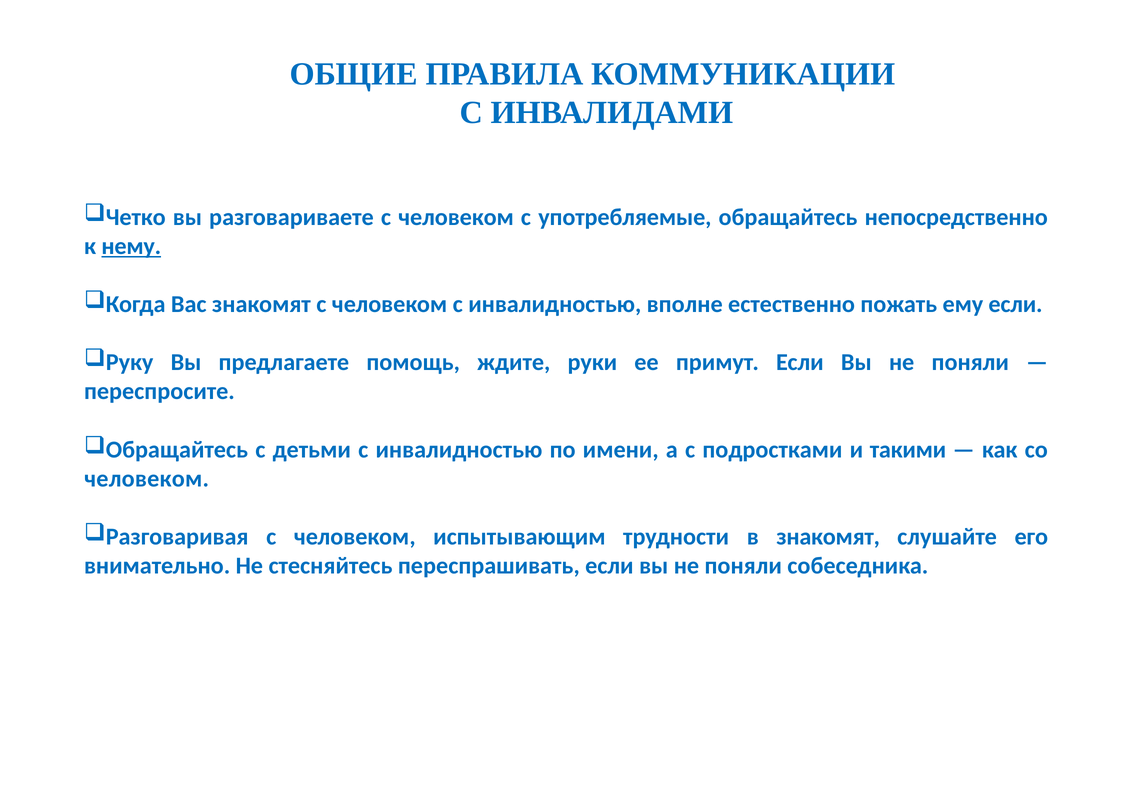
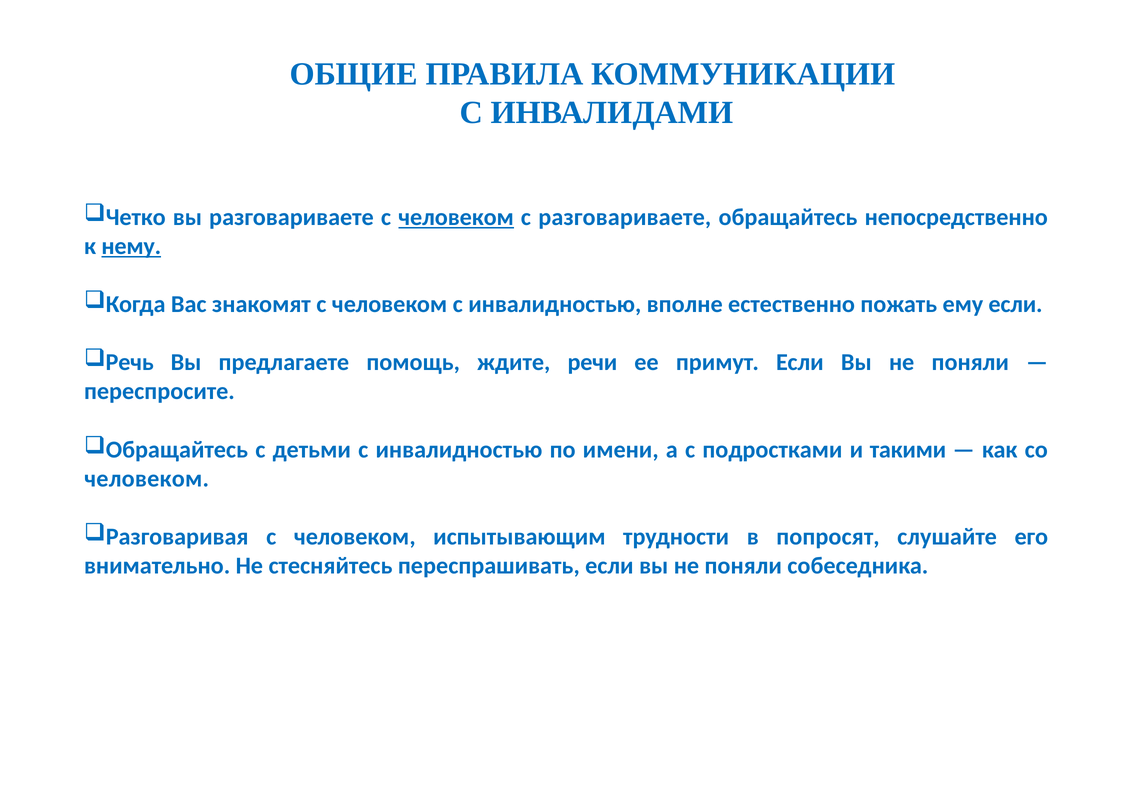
человеком underline: none -> present (456, 217)
с употребляемые: употребляемые -> разговариваете (625, 217)
Руку: Руку -> Речь (130, 363)
руки: руки -> речи (592, 363)
в знакомят: знакомят -> попросят (828, 537)
